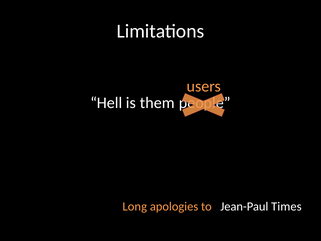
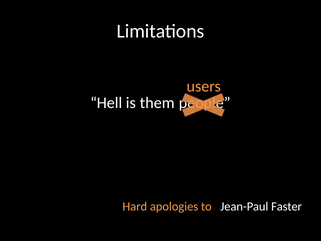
Long: Long -> Hard (135, 206)
Times: Times -> Faster (287, 206)
